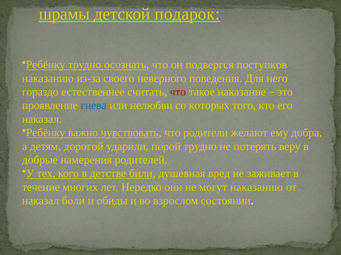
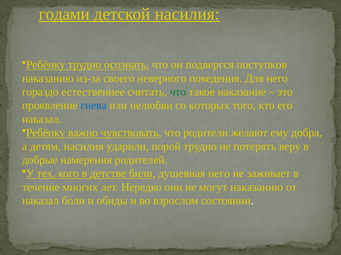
шрамы: шрамы -> годами (64, 14)
детской подарок: подарок -> насилия (187, 14)
что colour: red -> green (178, 92)
детям дорогой: дорогой -> насилия (84, 147)
душевная вред: вред -> него (219, 174)
